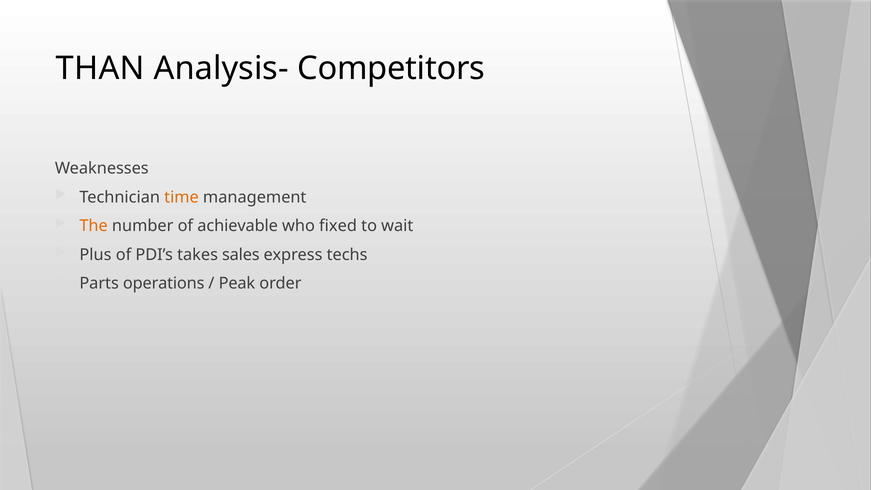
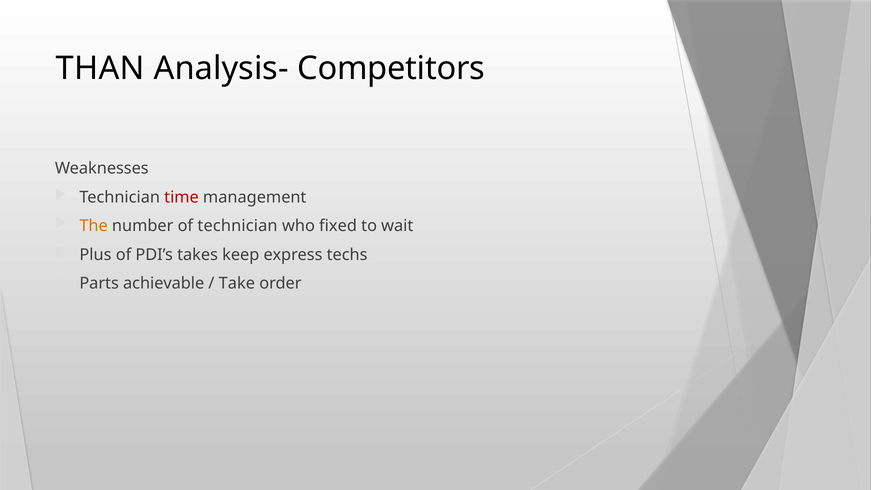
time colour: orange -> red (182, 197)
of achievable: achievable -> technician (238, 226)
sales: sales -> keep (241, 255)
operations: operations -> achievable (164, 283)
Peak: Peak -> Take (237, 283)
